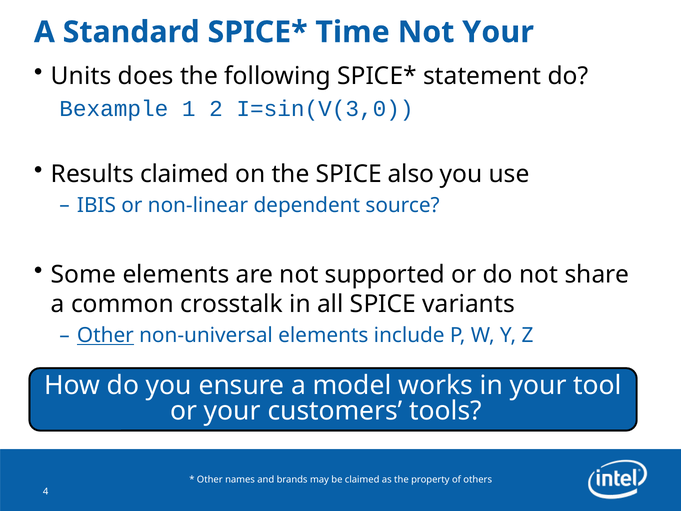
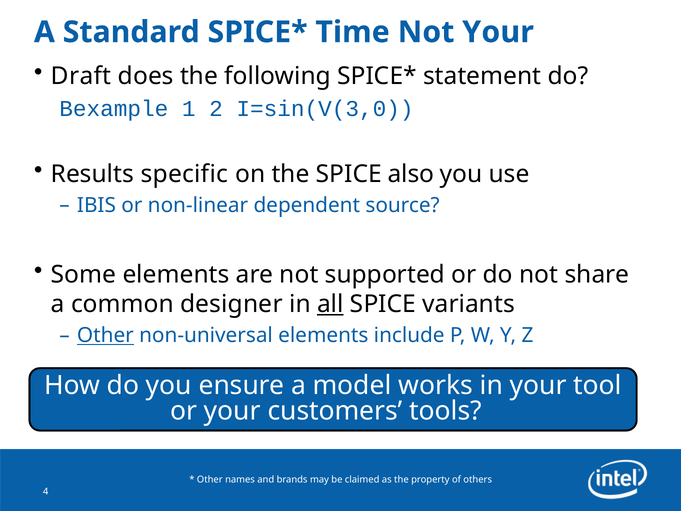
Units: Units -> Draft (81, 76)
Results claimed: claimed -> specific (184, 174)
crosstalk: crosstalk -> designer (231, 304)
all underline: none -> present (330, 304)
